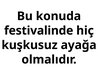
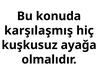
festivalinde: festivalinde -> karşılaşmış (39, 30)
